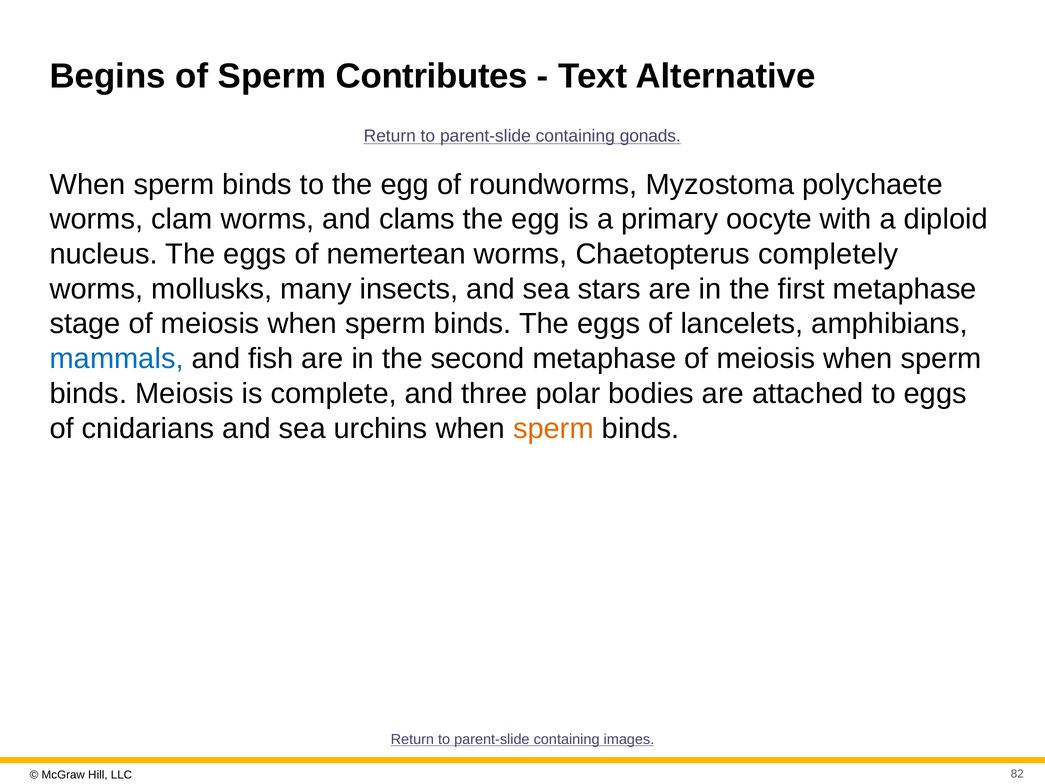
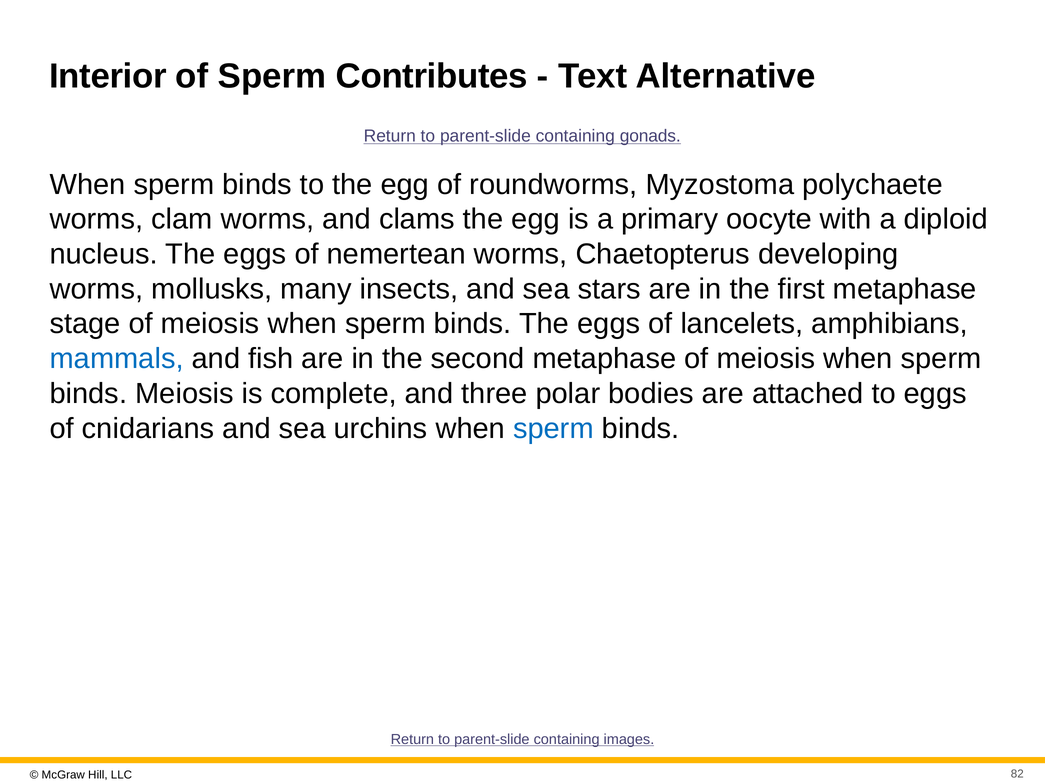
Begins: Begins -> Interior (108, 76)
completely: completely -> developing (828, 254)
sperm colour: orange -> blue (554, 428)
